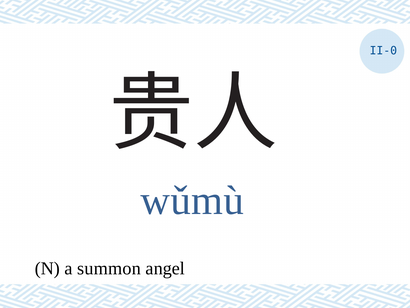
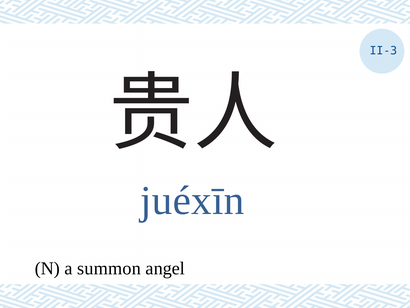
II-0: II-0 -> II-3 (383, 51)
wǔmù: wǔmù -> juéxīn (192, 200)
